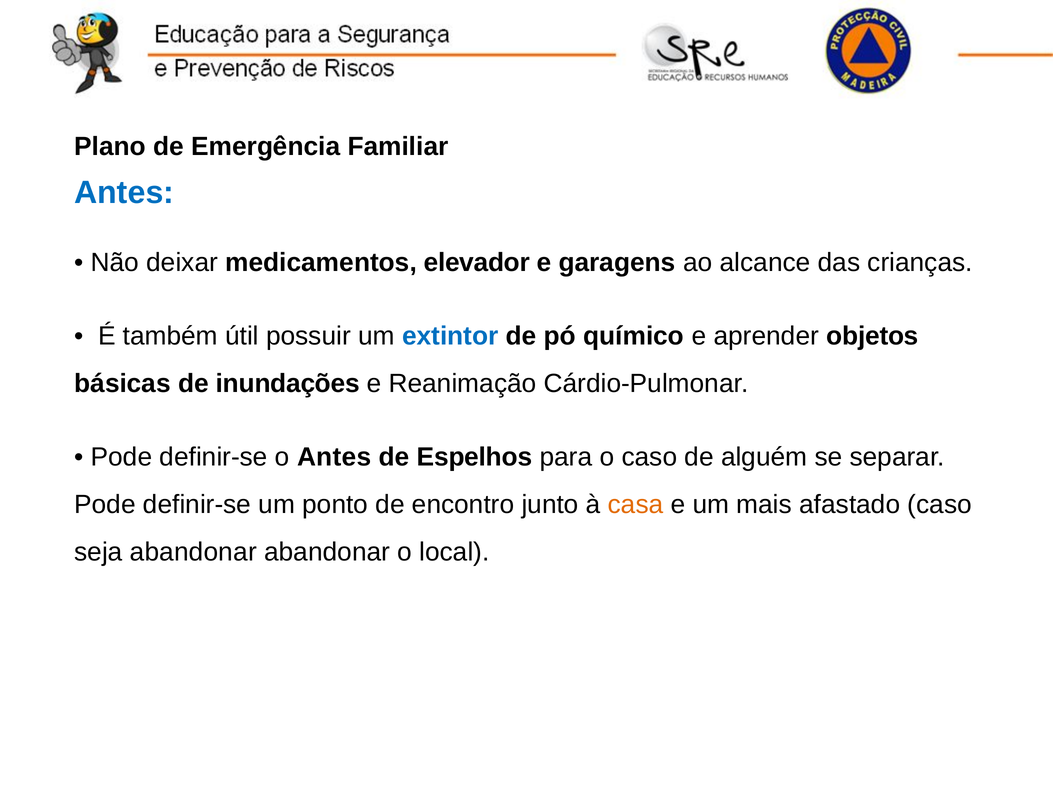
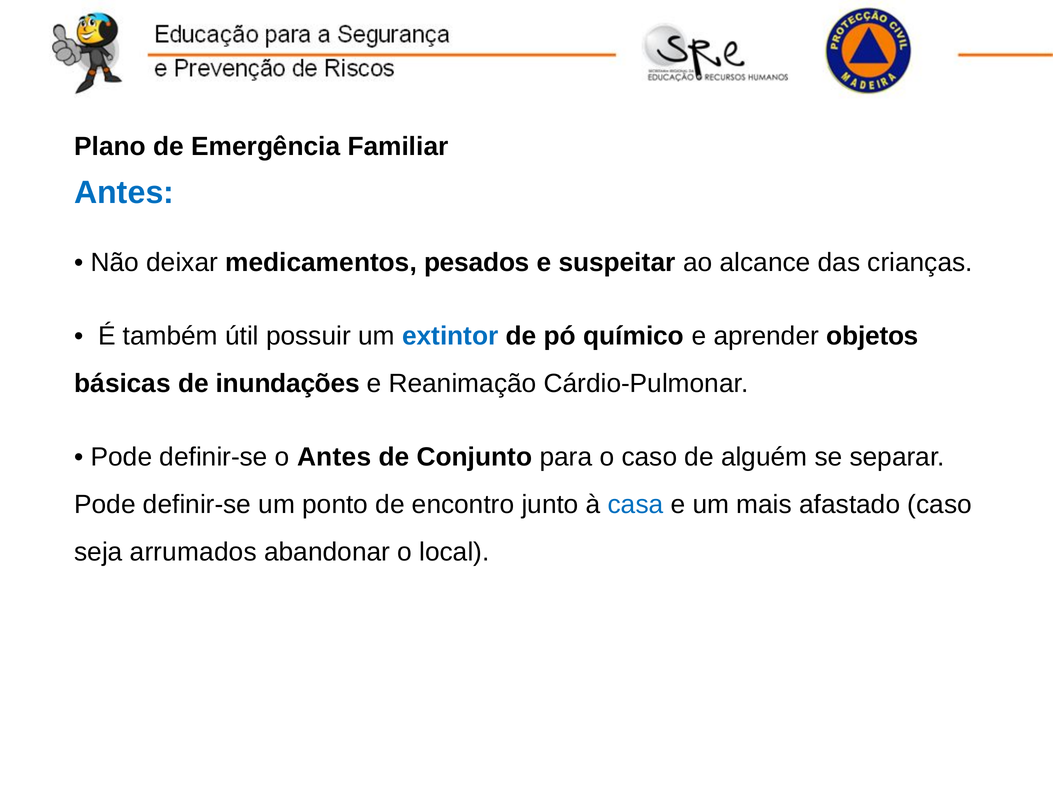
elevador: elevador -> pesados (477, 262)
garagens: garagens -> suspeitar (617, 262)
Espelhos: Espelhos -> Conjunto (474, 457)
casa colour: orange -> blue (636, 504)
seja abandonar: abandonar -> arrumados (193, 552)
